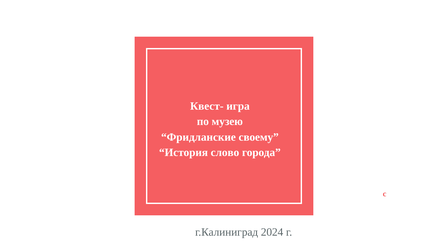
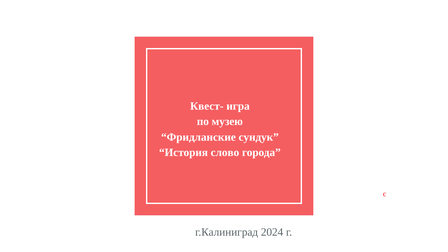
своему: своему -> сундук (259, 137)
